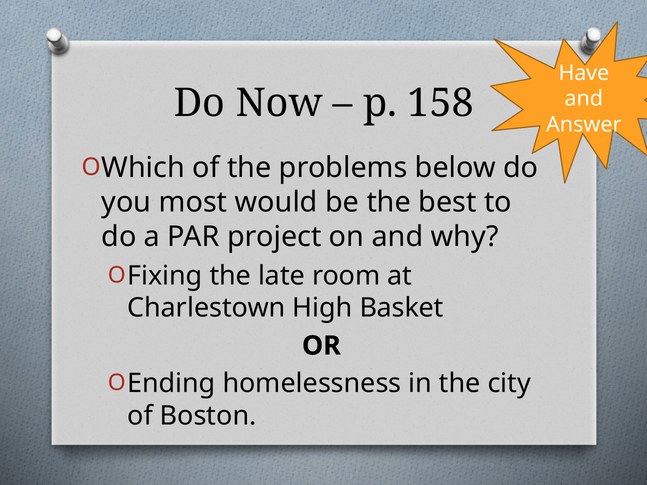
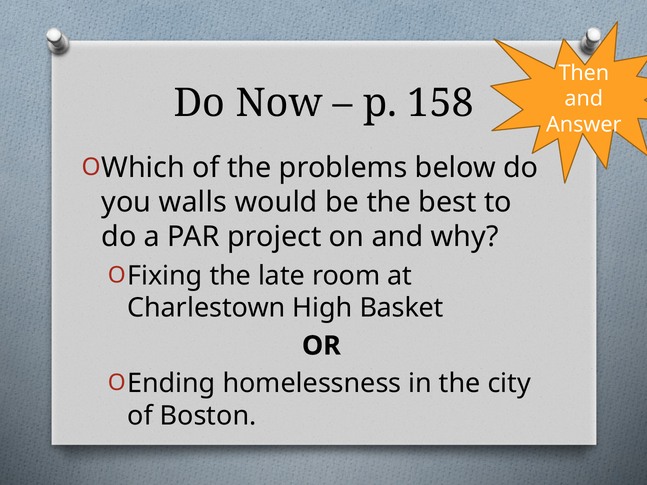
Have: Have -> Then (584, 73)
most: most -> walls (193, 203)
